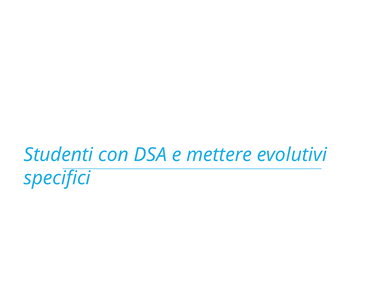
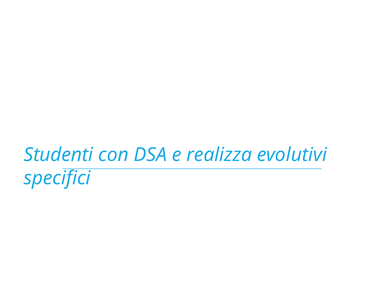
mettere: mettere -> realizza (219, 155)
